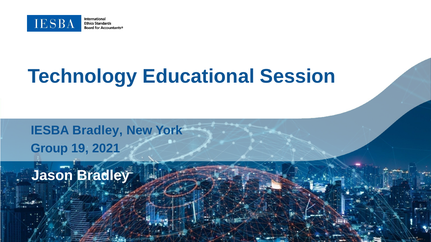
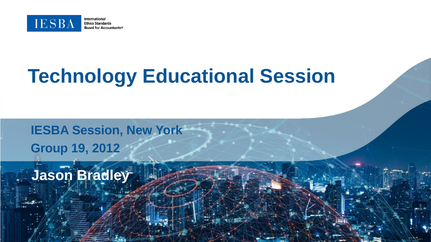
IESBA Bradley: Bradley -> Session (98, 131)
2021: 2021 -> 2012 (106, 149)
